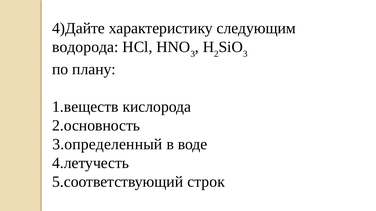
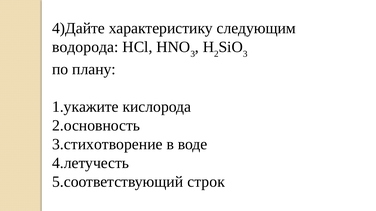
1.веществ: 1.веществ -> 1.укажите (85, 107)
3.определенный: 3.определенный -> 3.стихотворение (107, 144)
